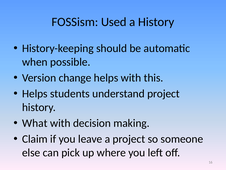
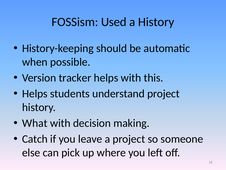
change: change -> tracker (75, 78)
Claim: Claim -> Catch (35, 139)
